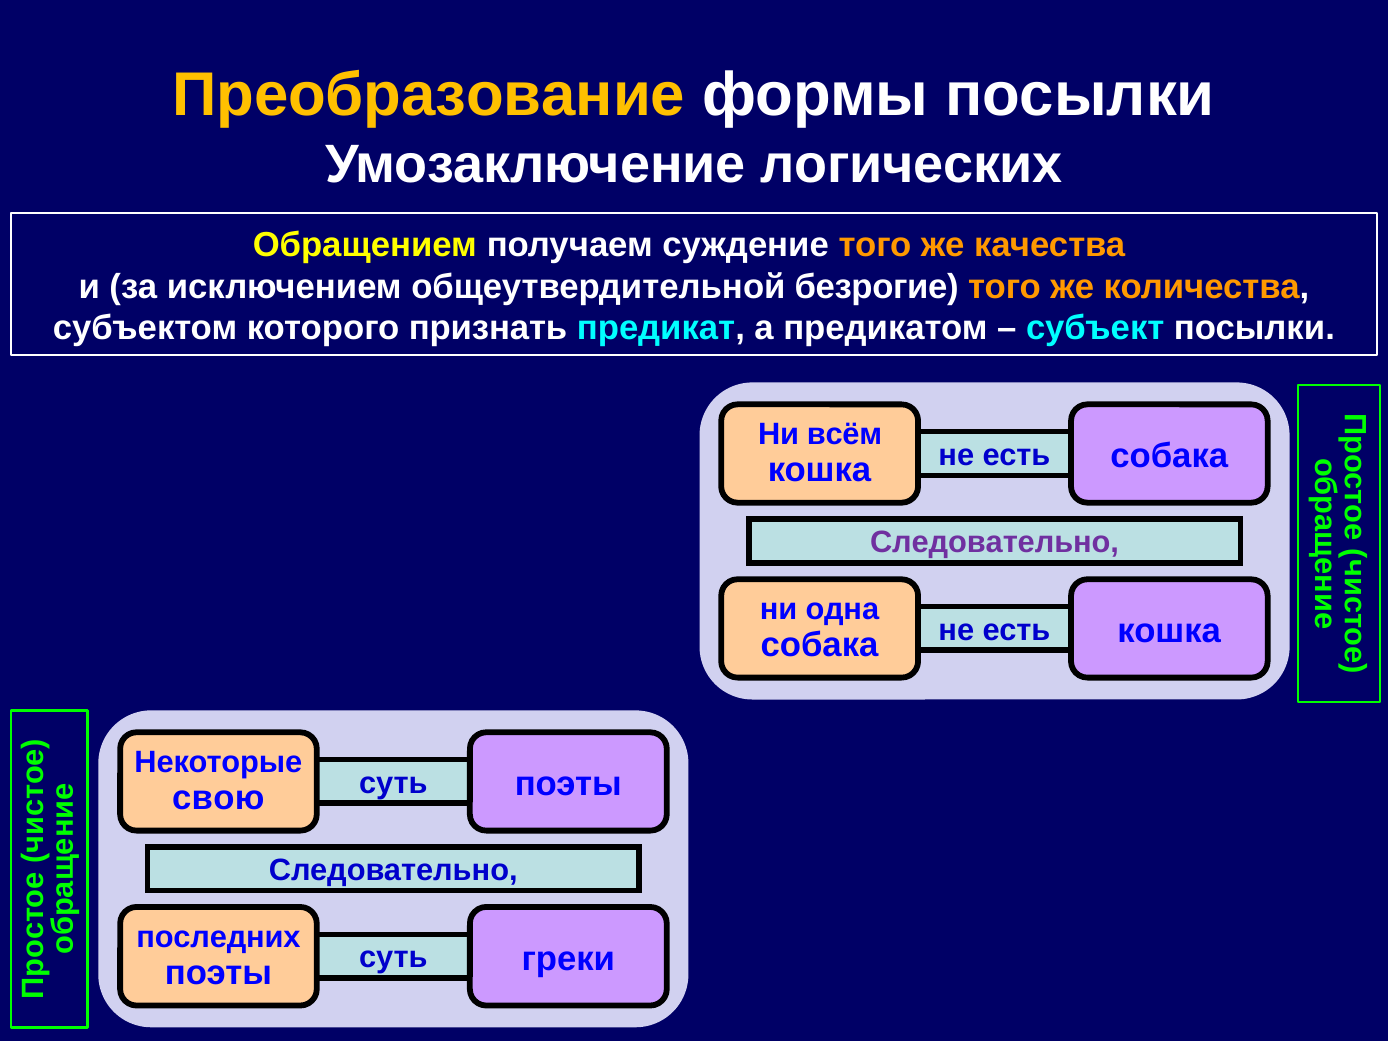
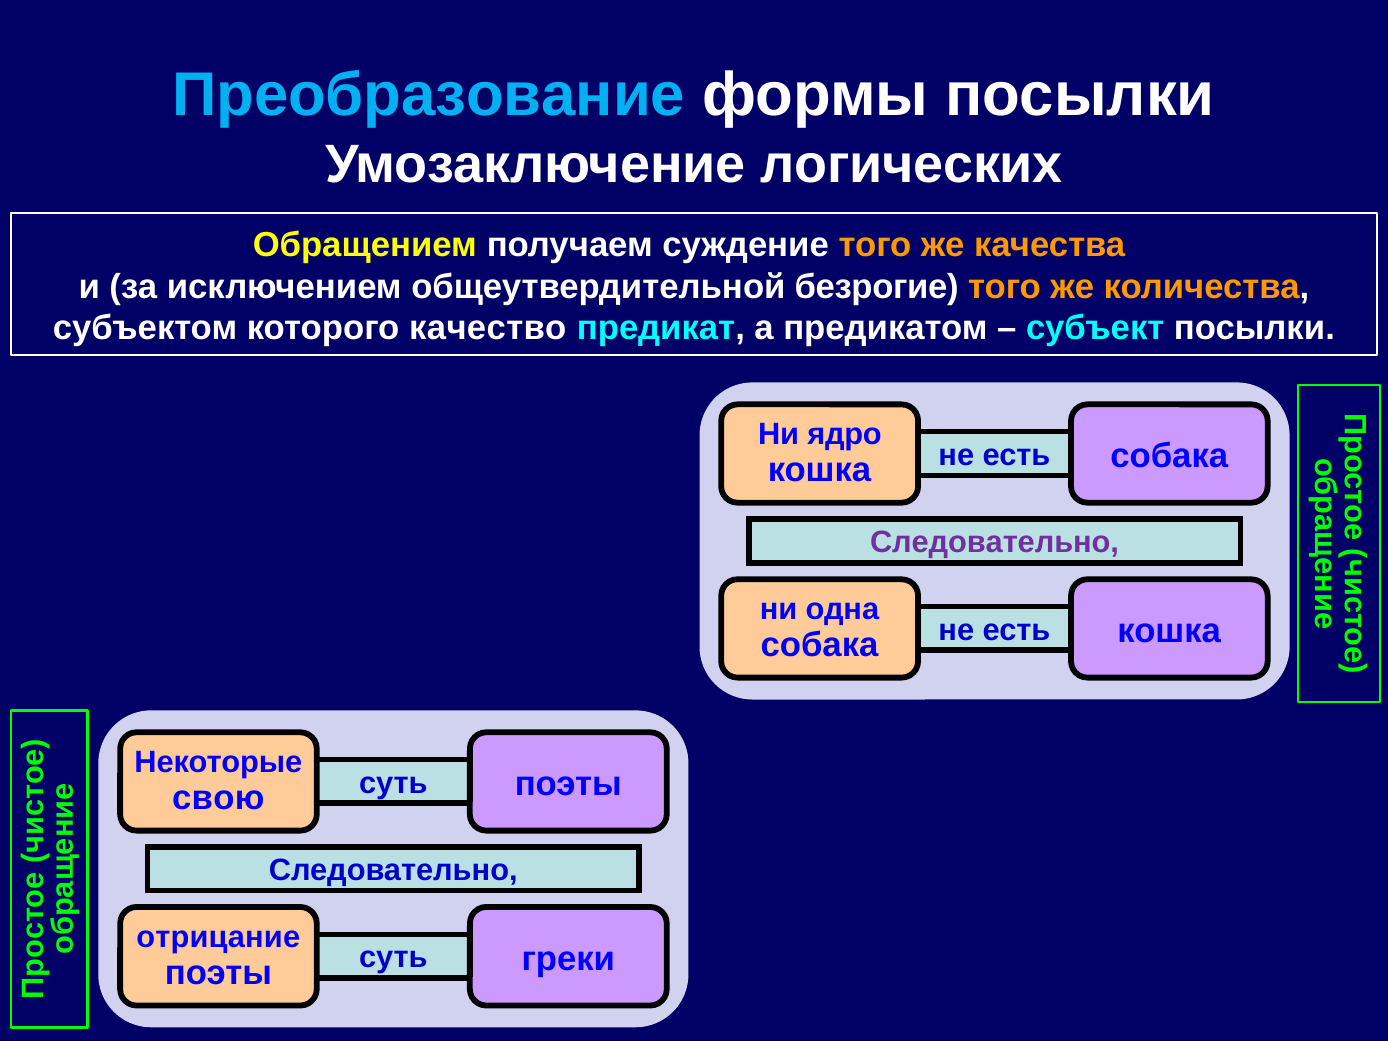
Преобразование colour: yellow -> light blue (429, 95)
признать: признать -> качество (488, 328)
всём: всём -> ядро (845, 435)
последних: последних -> отрицание (218, 937)
